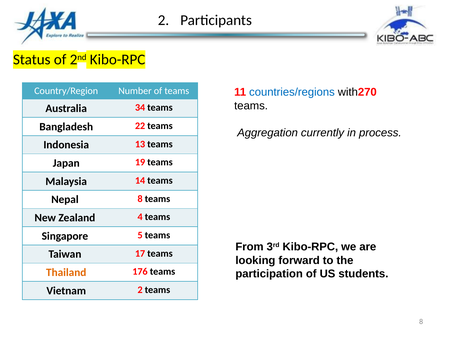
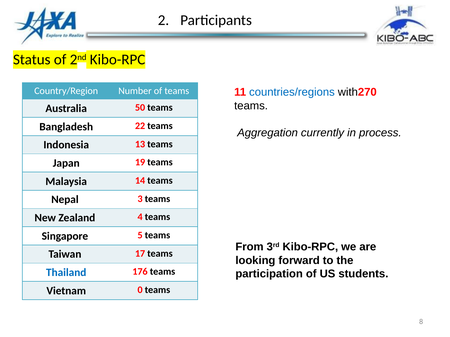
34: 34 -> 50 (140, 108)
Nepal 8: 8 -> 3 (140, 199)
Thailand colour: orange -> blue (66, 273)
Vietnam 2: 2 -> 0 (140, 290)
